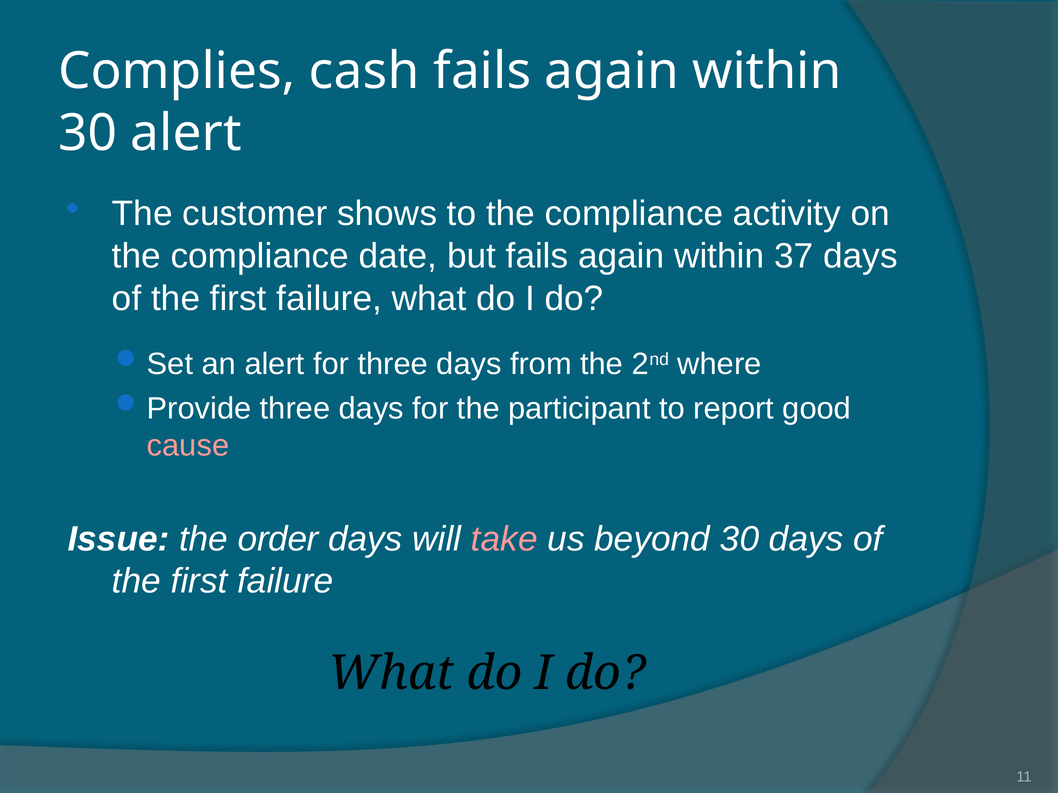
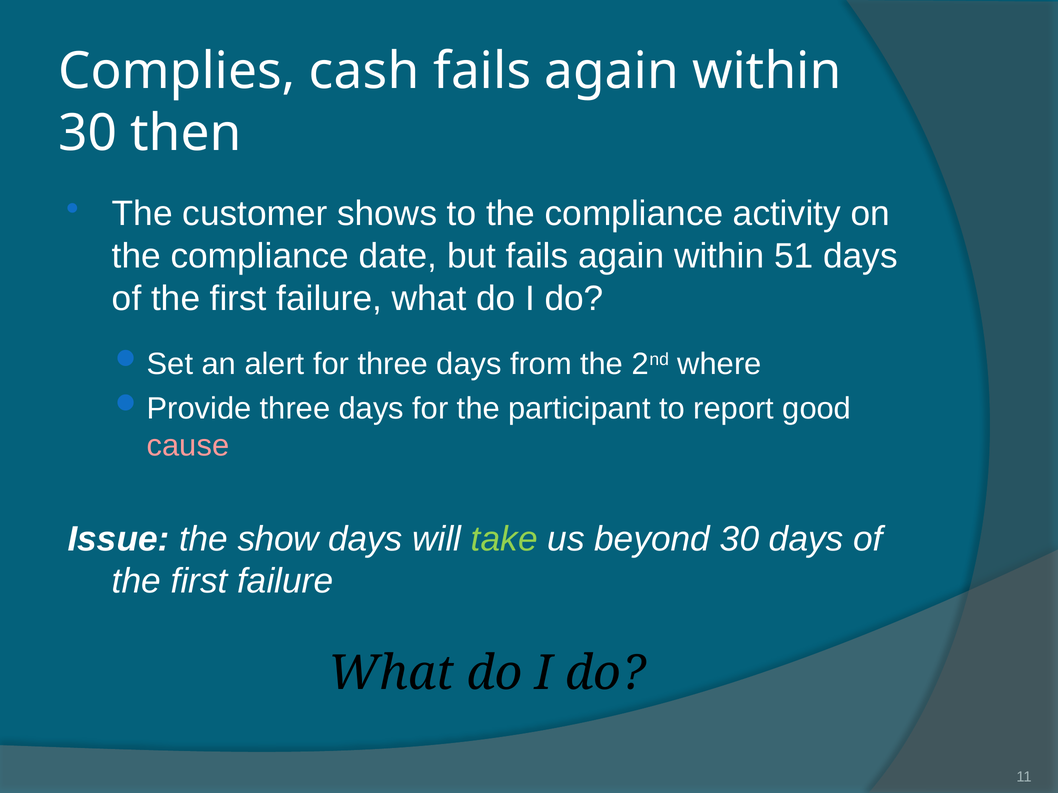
30 alert: alert -> then (186, 133)
37: 37 -> 51 (794, 256)
order: order -> show (278, 539)
take colour: pink -> light green (504, 539)
